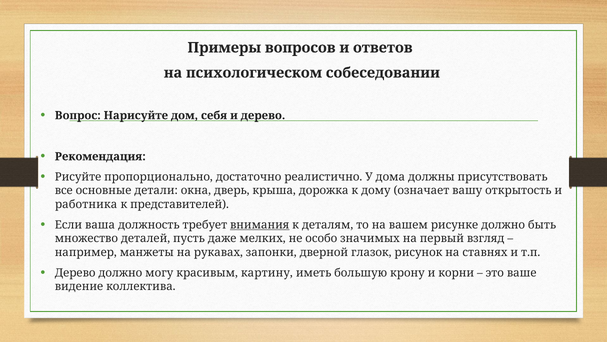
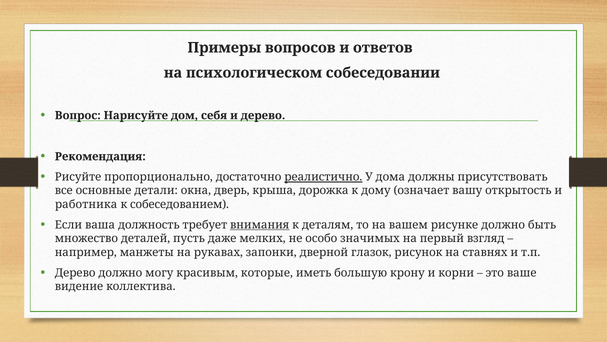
реалистично underline: none -> present (323, 177)
представителей: представителей -> собеседованием (180, 204)
картину: картину -> которые (267, 272)
